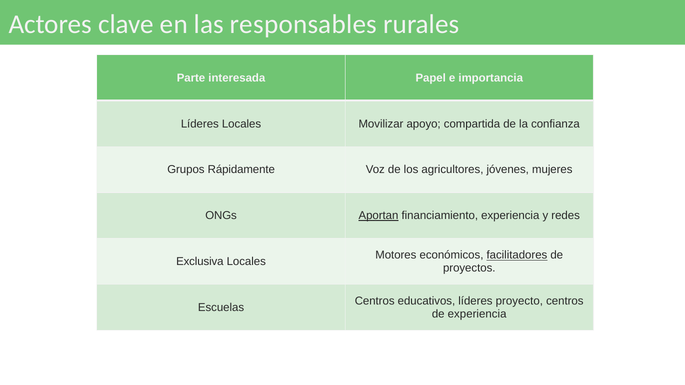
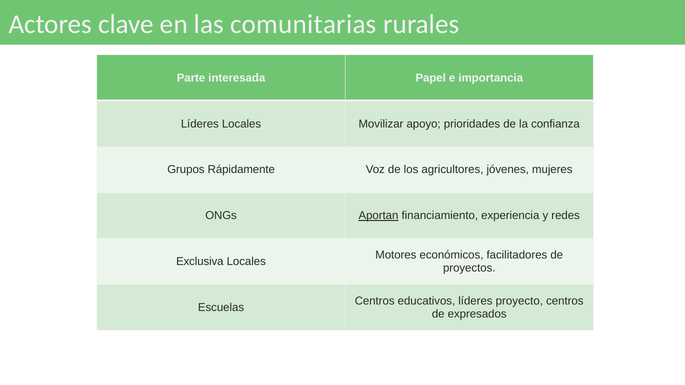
responsables: responsables -> comunitarias (303, 25)
compartida: compartida -> prioridades (472, 124)
facilitadores underline: present -> none (517, 255)
de experiencia: experiencia -> expresados (477, 314)
